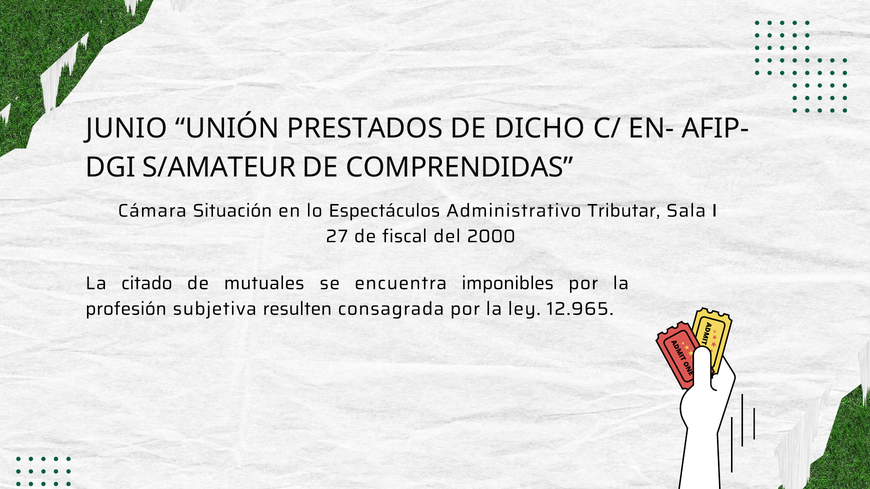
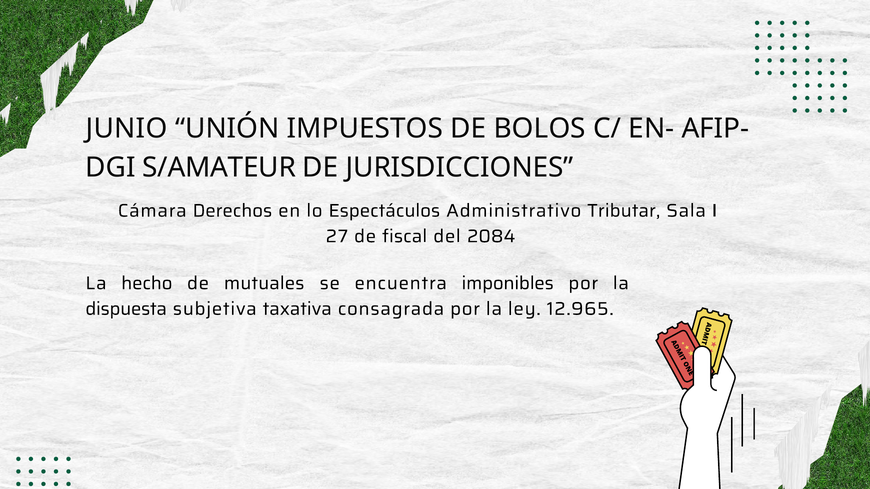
PRESTADOS: PRESTADOS -> IMPUESTOS (365, 129)
DICHO: DICHO -> BOLOS (540, 129)
COMPRENDIDAS: COMPRENDIDAS -> JURISDICCIONES (460, 168)
Situación: Situación -> Derechos (232, 211)
2000: 2000 -> 2084 (491, 236)
citado: citado -> hecho (147, 283)
profesión: profesión -> dispuesta (126, 309)
resulten: resulten -> taxativa (297, 309)
